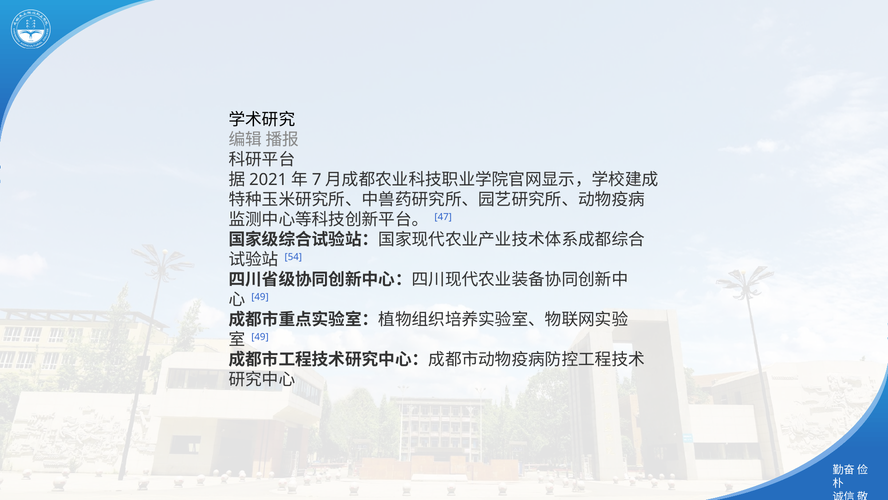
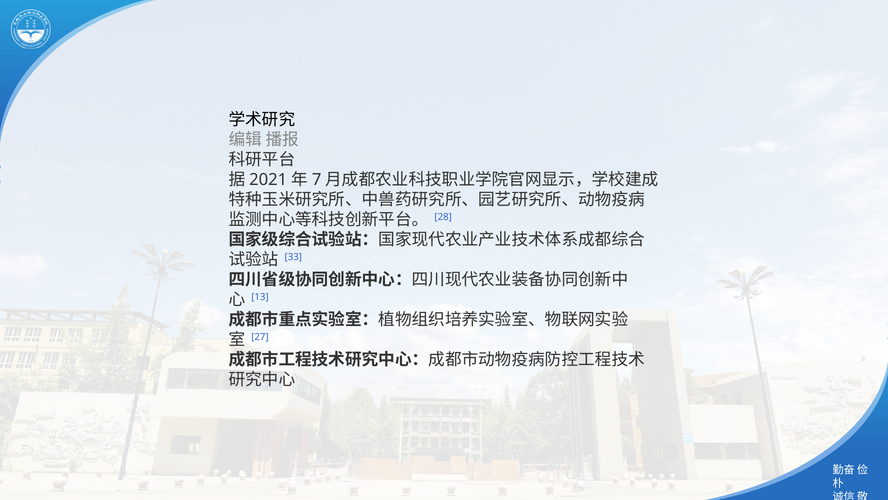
47: 47 -> 28 (443, 217)
54: 54 -> 33 (293, 257)
49: 49 -> 13 (260, 297)
49: 49 -> 27 (260, 337)
